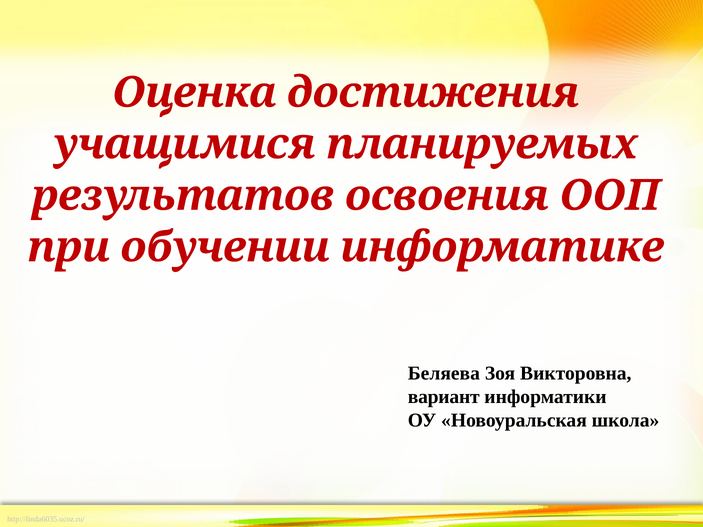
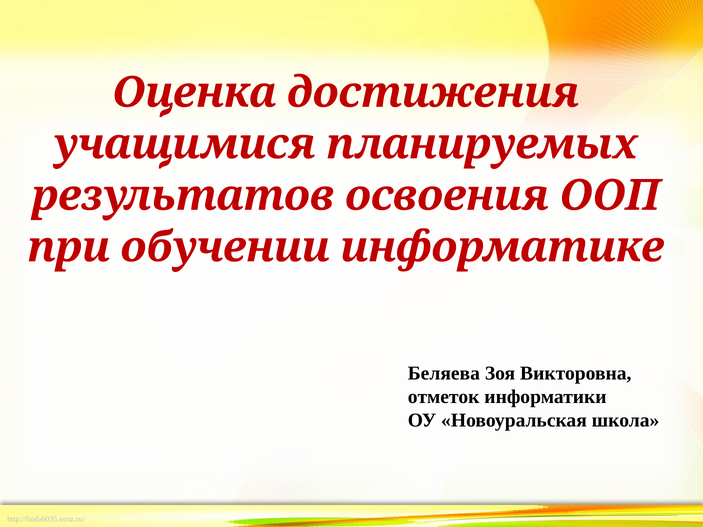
вариант: вариант -> отметок (444, 397)
